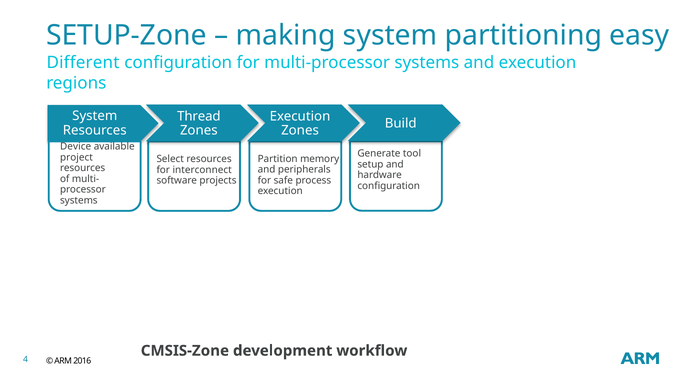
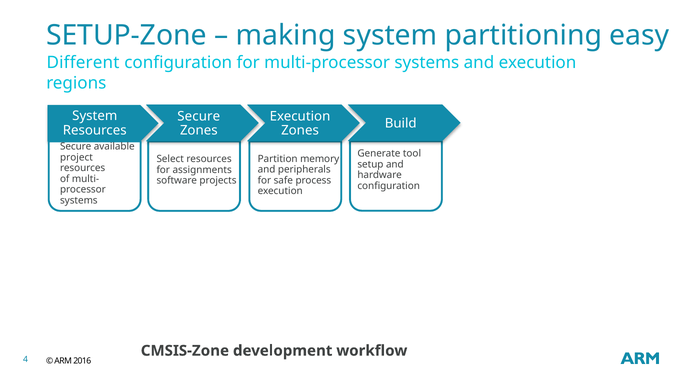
Thread: Thread -> Secure (199, 116)
Device: Device -> Secure (76, 147)
interconnect: interconnect -> assignments (202, 170)
